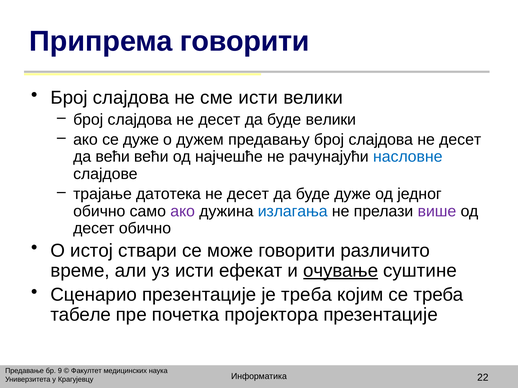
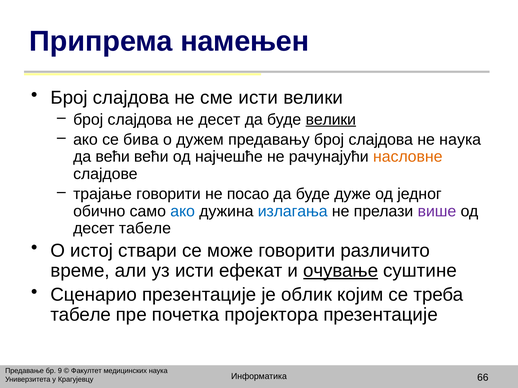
Припрема говорити: говорити -> намењен (245, 41)
велики underline: none -> present (331, 120)
се дуже: дуже -> бива (141, 140)
десет: десет -> наука (460, 140)
насловне colour: blue -> orange (408, 157)
трајање датотека: датотека -> говорити (168, 194)
десет: десет -> посао (248, 194)
ако colour: purple -> blue (183, 211)
десет обично: обично -> табеле (145, 228)
је треба: треба -> облик (307, 295)
22: 22 -> 66 (483, 378)
